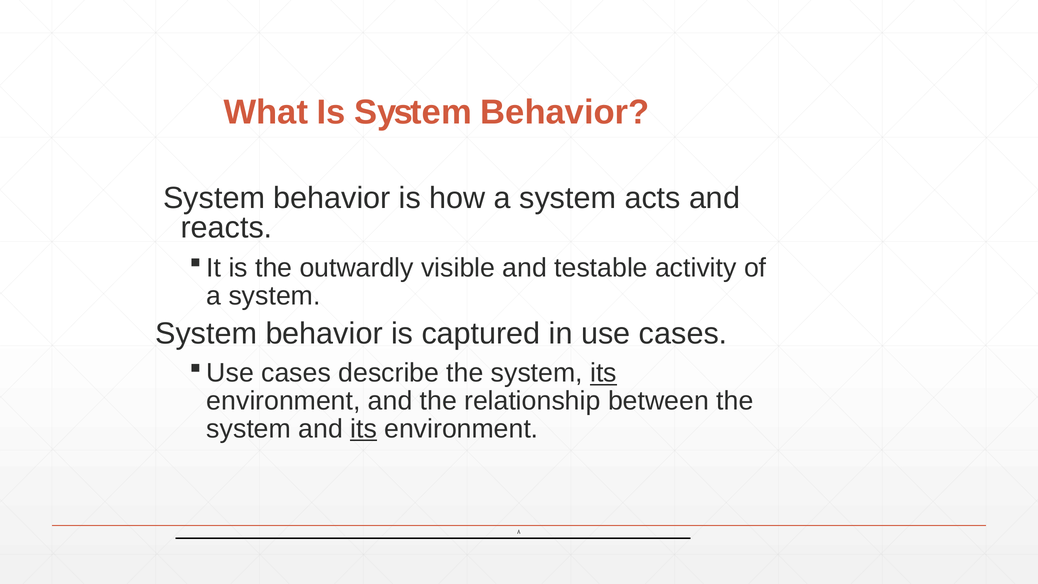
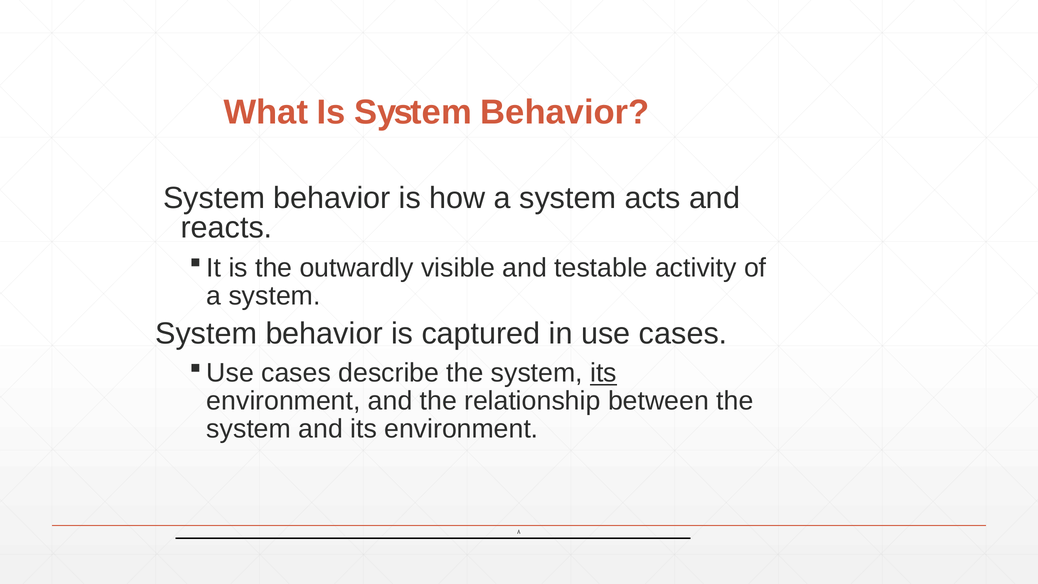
its underline: present -> none (364, 429)
